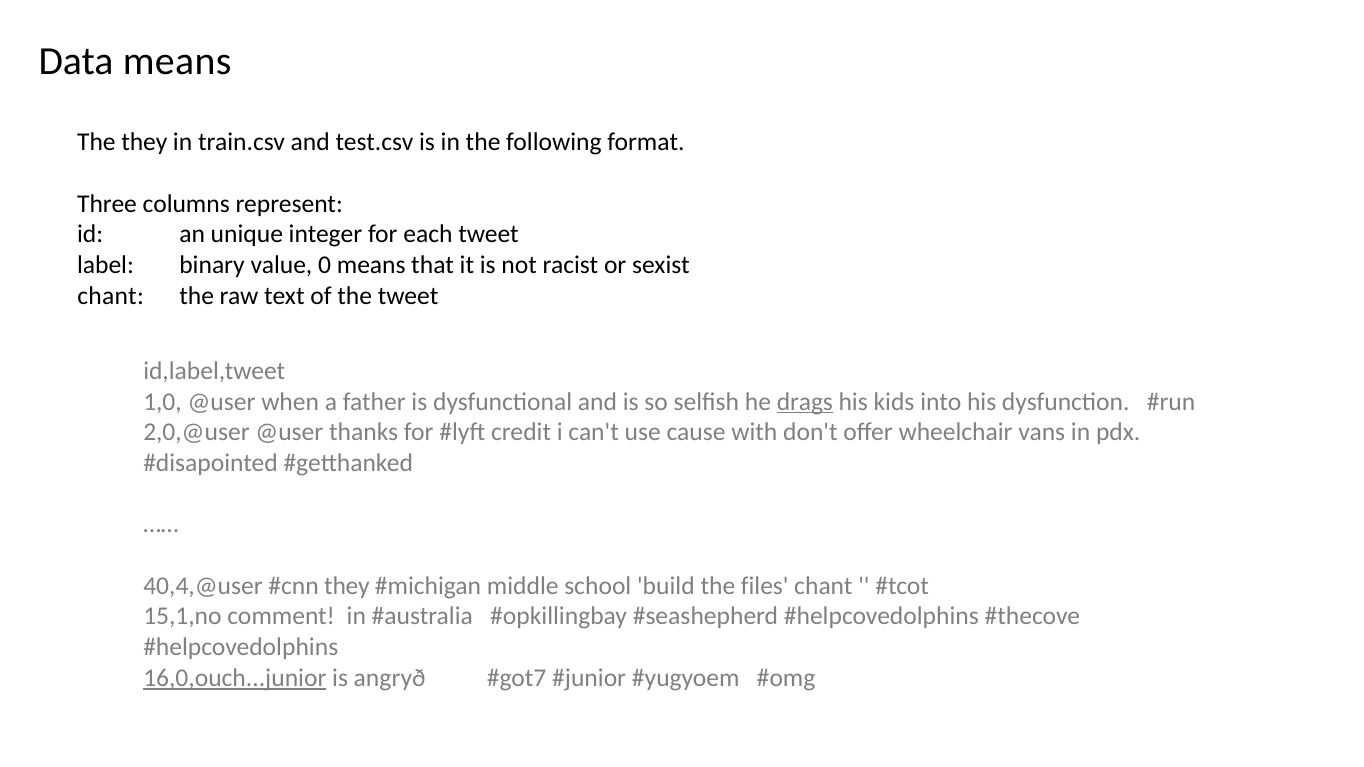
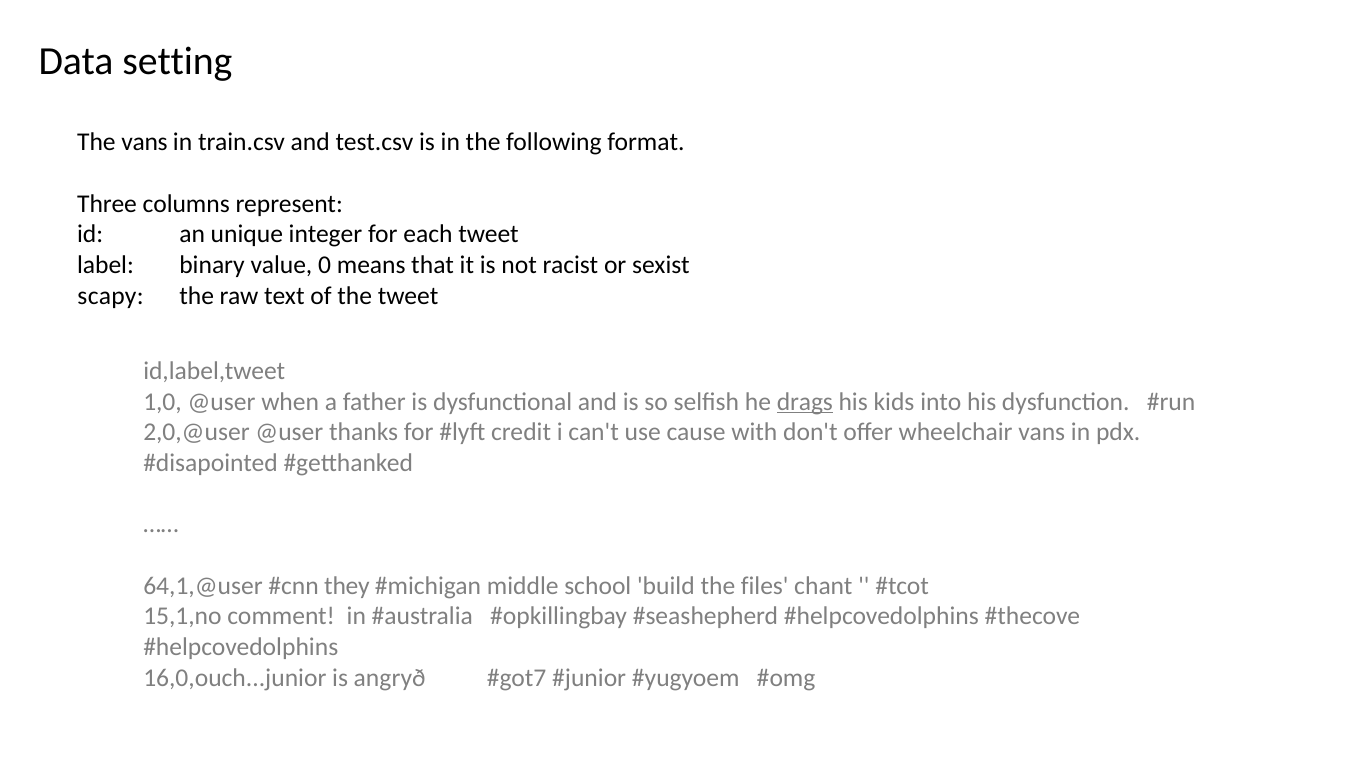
Data means: means -> setting (177, 61)
The they: they -> vans (145, 143)
chant: chant -> scapy (111, 296)
40,4,@user: 40,4,@user -> 64,1,@user (203, 586)
16,0,ouch...junior underline: present -> none (235, 678)
